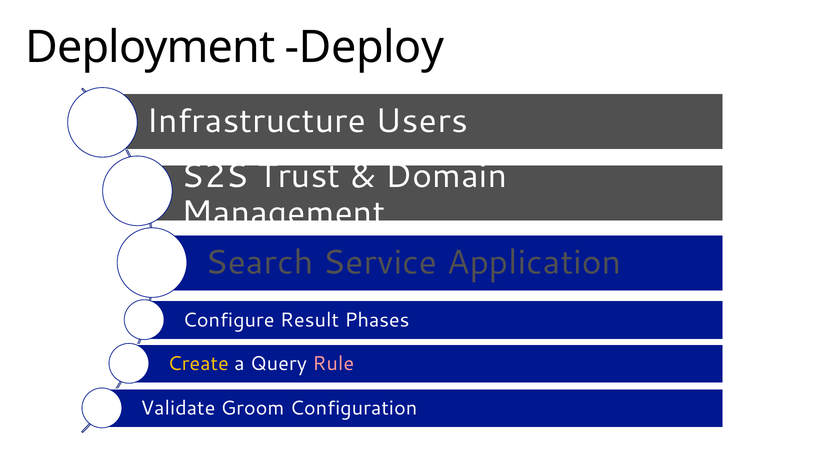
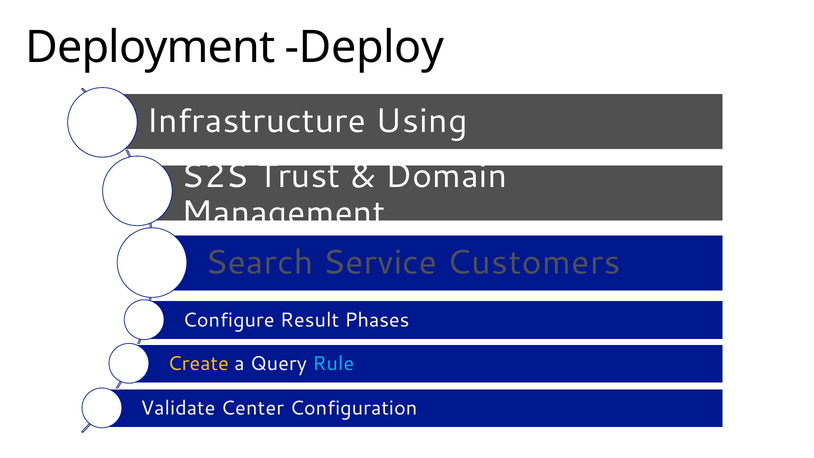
Users: Users -> Using (422, 121)
Application: Application -> Customers (534, 263)
Rule colour: pink -> light blue (333, 363)
Groom: Groom -> Center (252, 408)
